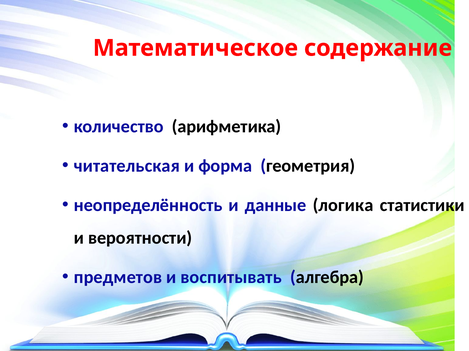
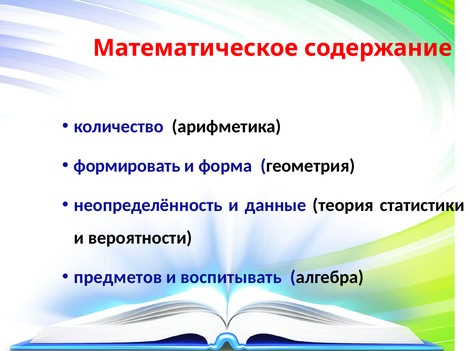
читательская: читательская -> формировать (127, 166)
логика: логика -> теория (343, 205)
